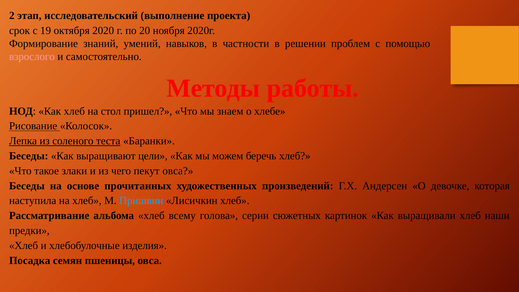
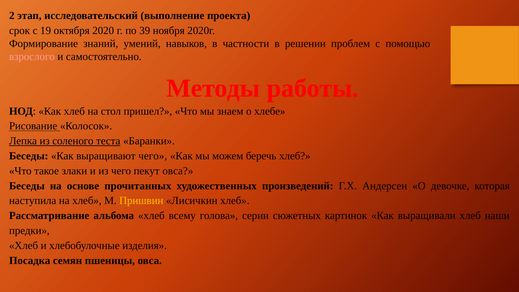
20: 20 -> 39 (145, 31)
выращивают цели: цели -> чего (153, 156)
Пришвин colour: light blue -> yellow (141, 201)
